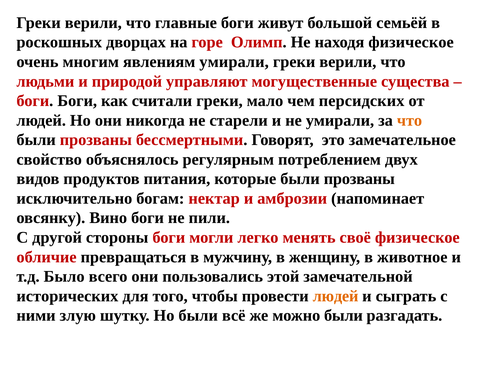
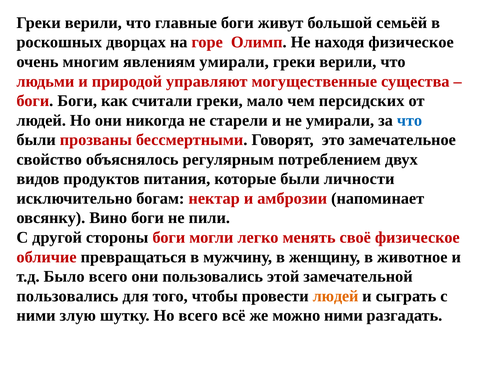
что colour: orange -> blue (409, 120)
которые были прозваны: прозваны -> личности (359, 179)
исторических: исторических -> пользовались (67, 296)
Но были: были -> всего (198, 316)
можно были: были -> ними (343, 316)
